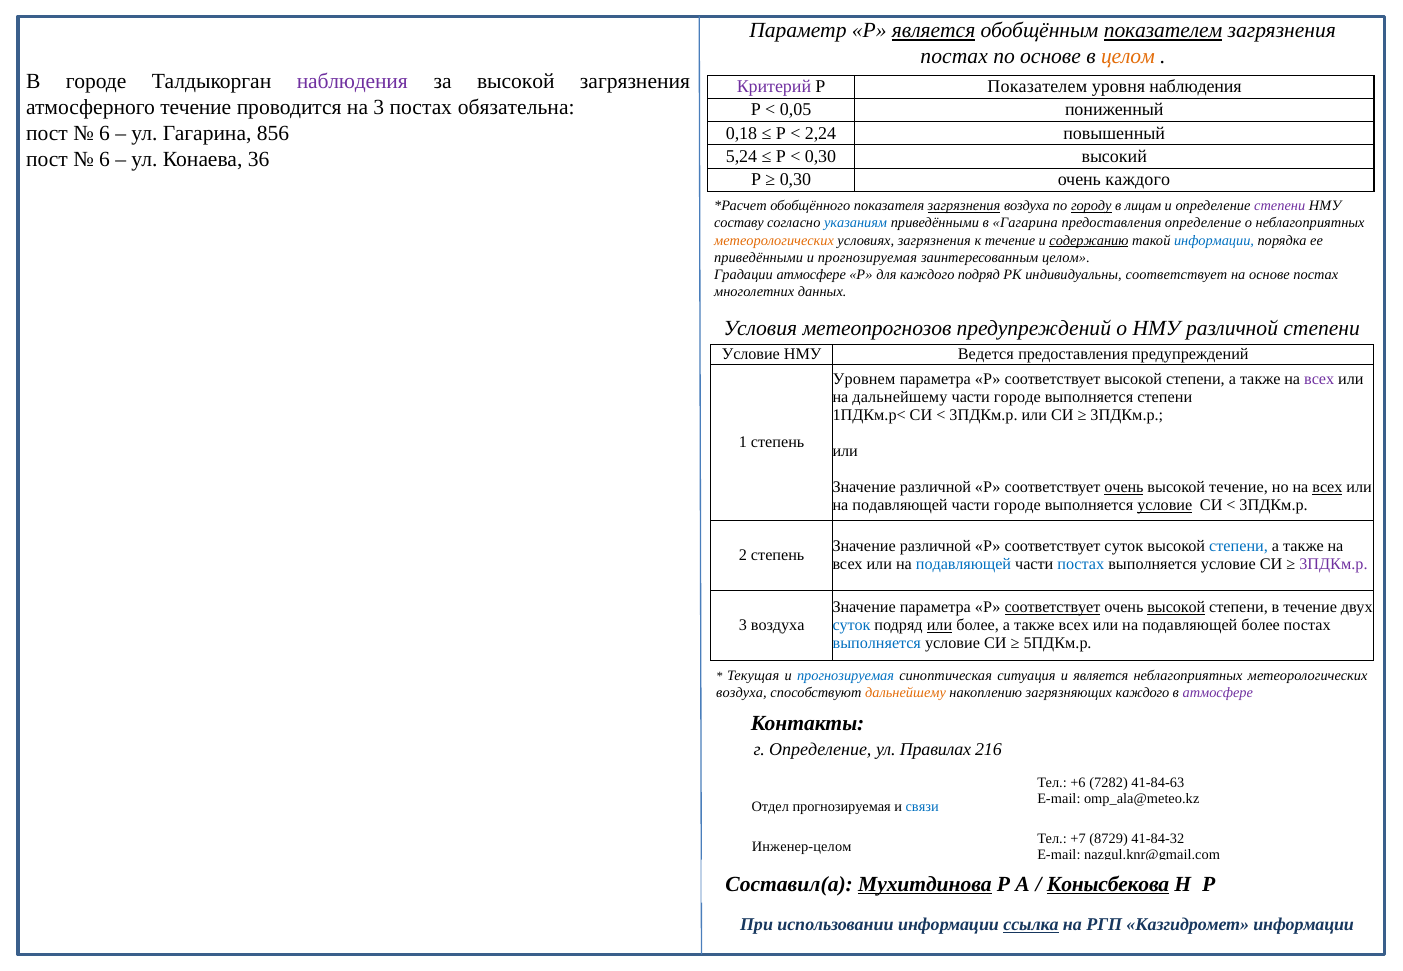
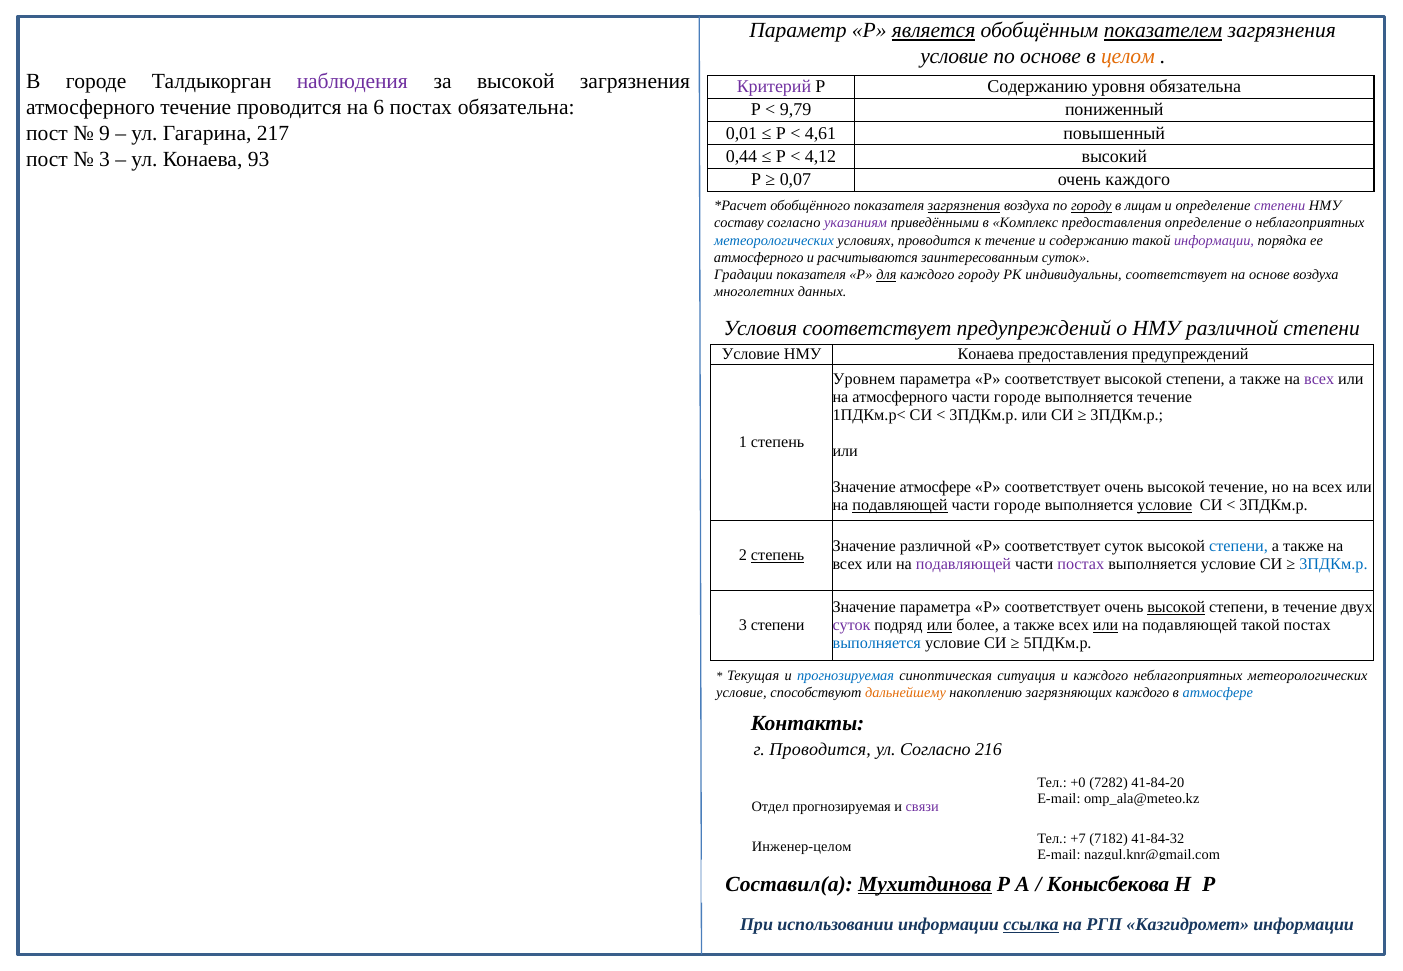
постах: постах -> условие (954, 57)
Р Показателем: Показателем -> Содержанию (1037, 87)
уровня наблюдения: наблюдения -> обязательна (1195, 87)
на 3: 3 -> 6 (379, 107)
0,05: 0,05 -> 9,79 (796, 110)
6: 6 -> 9 (105, 133)
856: 856 -> 217 (273, 133)
0,18: 0,18 -> 0,01 (741, 133)
2,24: 2,24 -> 4,61 (821, 133)
5,24: 5,24 -> 0,44 (741, 156)
0,30: 0,30 -> 4,12 (821, 156)
6: 6 -> 3 (105, 159)
36: 36 -> 93 (259, 159)
0,30: 0,30 -> 0,07 (795, 179)
указаниям colour: blue -> purple (856, 223)
в Гагарина: Гагарина -> Комплекс (1025, 223)
метеорологических colour: orange -> blue (774, 240)
условиях загрязнения: загрязнения -> проводится (934, 240)
содержанию underline: present -> none (1089, 240)
информации colour: blue -> purple (1214, 240)
приведёнными: приведёнными -> атмосферного (759, 258)
прогнозируемая: прогнозируемая -> расчитываются (868, 258)
заинтересованным целом: целом -> суток (1066, 258)
Градации атмосфере: атмосфере -> показателя (811, 275)
для underline: none -> present (886, 275)
каждого подряд: подряд -> городу (979, 275)
основе постах: постах -> воздуха (1316, 275)
Условия метеопрогнозов: метеопрогнозов -> соответствует (877, 328)
НМУ Ведется: Ведется -> Конаева (986, 355)
на дальнейшему: дальнейшему -> атмосферного (900, 397)
выполняется степени: степени -> течение (1165, 397)
различной: различной -> атмосфере (935, 487)
очень underline: present -> none (1124, 487)
всех underline: present -> none (1327, 487)
подавляющей underline: none -> present (900, 505)
степень underline: none -> present (778, 555)
подавляющей colour: blue -> purple (964, 564)
постах colour: blue -> purple (1081, 564)
3ПДКм.р colour: purple -> blue (1333, 564)
соответствует underline: present -> none (1052, 608)
3 воздуха: воздуха -> степени (778, 626)
суток colour: blue -> purple (852, 626)
или underline: none -> present (1106, 626)
подавляющей более: более -> такой (1261, 626)
и является: является -> каждого (1101, 676)
воздуха: воздуха -> условие (741, 693)
атмосфере colour: purple -> blue (1218, 693)
г Определение: Определение -> Проводится (820, 750)
ул Правилах: Правилах -> Согласно (935, 750)
+6: +6 -> +0 (1078, 783)
41-84-63: 41-84-63 -> 41-84-20 (1158, 783)
связи colour: blue -> purple (922, 807)
8729: 8729 -> 7182 (1109, 839)
Конысбекова underline: present -> none (1108, 884)
